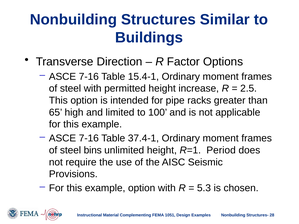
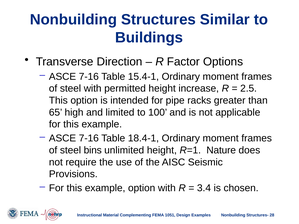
37.4-1: 37.4-1 -> 18.4-1 (143, 138)
Period: Period -> Nature (221, 150)
5.3: 5.3 -> 3.4 (204, 188)
